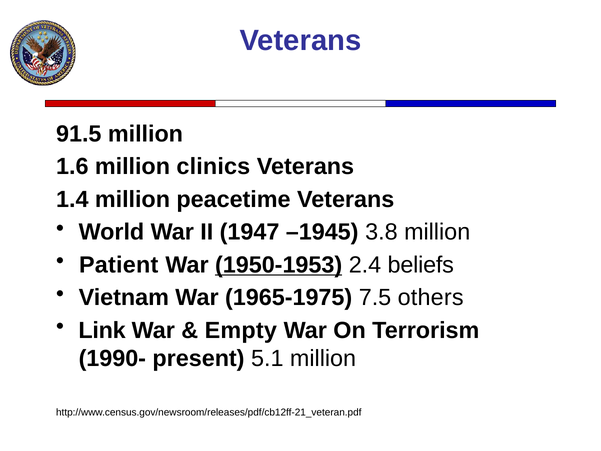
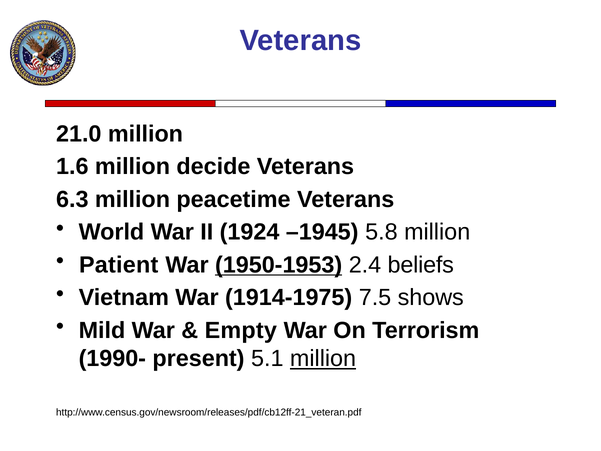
91.5: 91.5 -> 21.0 (79, 134)
clinics: clinics -> decide (213, 167)
1.4: 1.4 -> 6.3 (72, 199)
1947: 1947 -> 1924 (250, 232)
3.8: 3.8 -> 5.8 (381, 232)
1965-1975: 1965-1975 -> 1914-1975 (289, 298)
others: others -> shows (431, 298)
Link: Link -> Mild (102, 330)
million underline: none -> present (323, 358)
